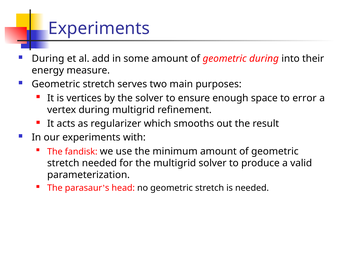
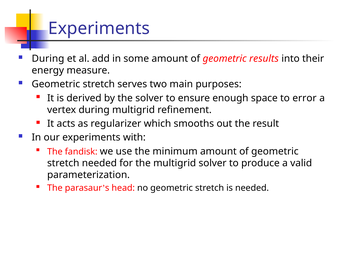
geometric during: during -> results (264, 59)
vertices: vertices -> derived (84, 98)
